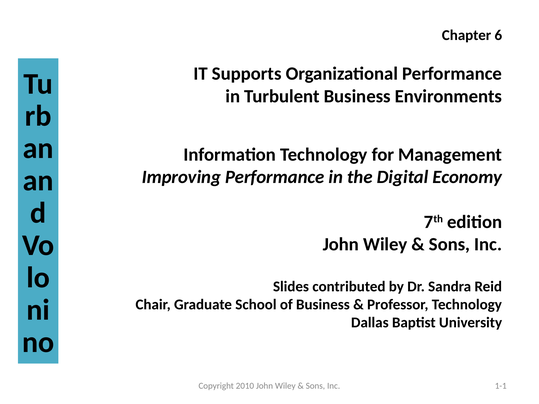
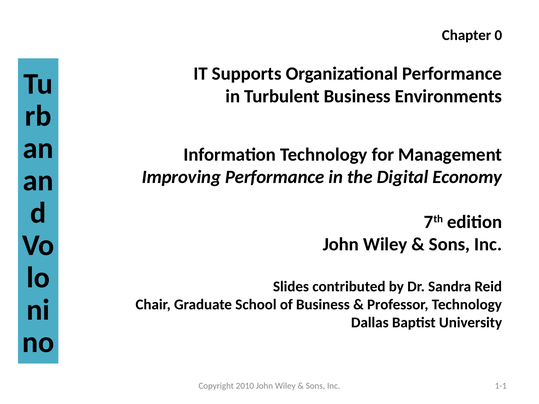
6: 6 -> 0 (498, 35)
